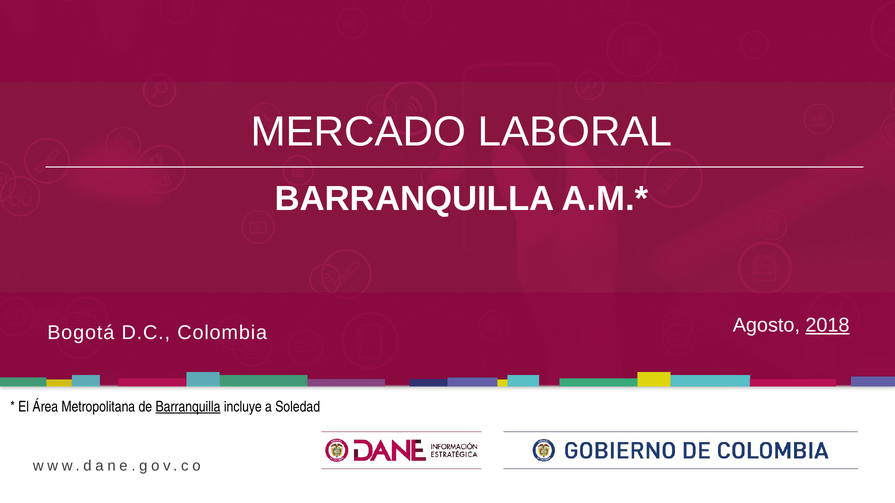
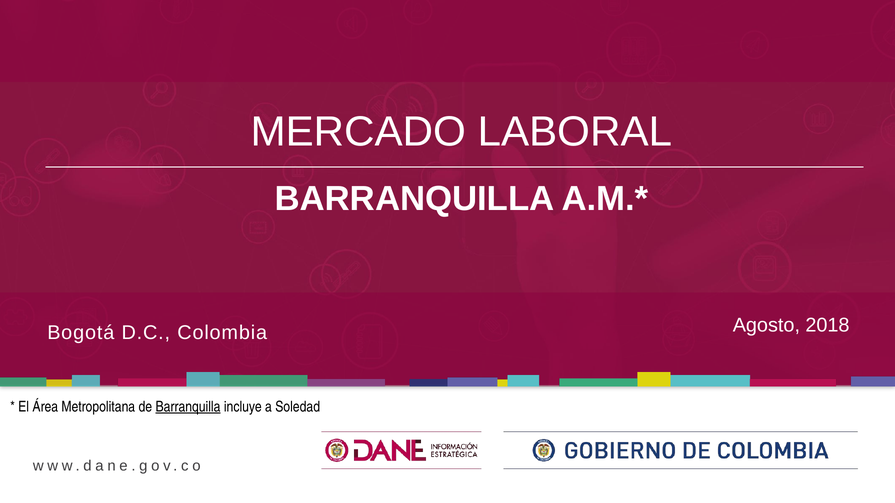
2018 underline: present -> none (827, 326)
